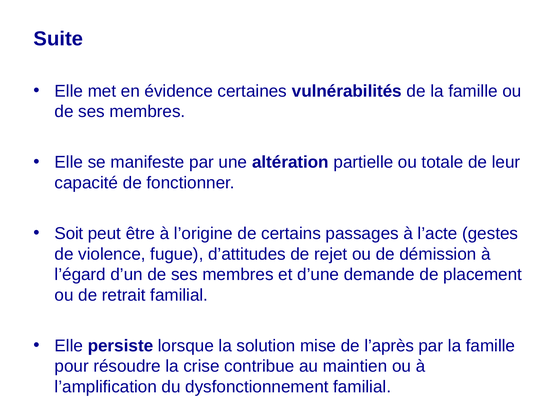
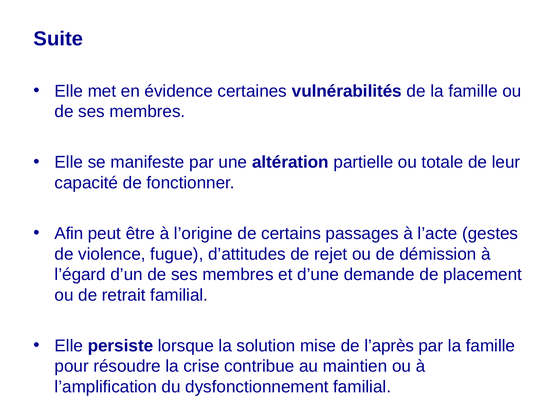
Soit: Soit -> Afin (69, 234)
